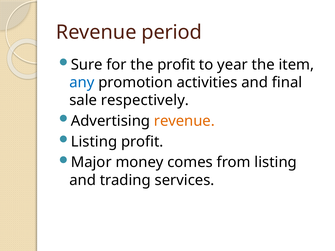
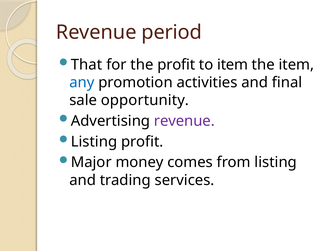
Sure: Sure -> That (87, 65)
to year: year -> item (233, 65)
respectively: respectively -> opportunity (145, 100)
revenue colour: orange -> purple (184, 121)
